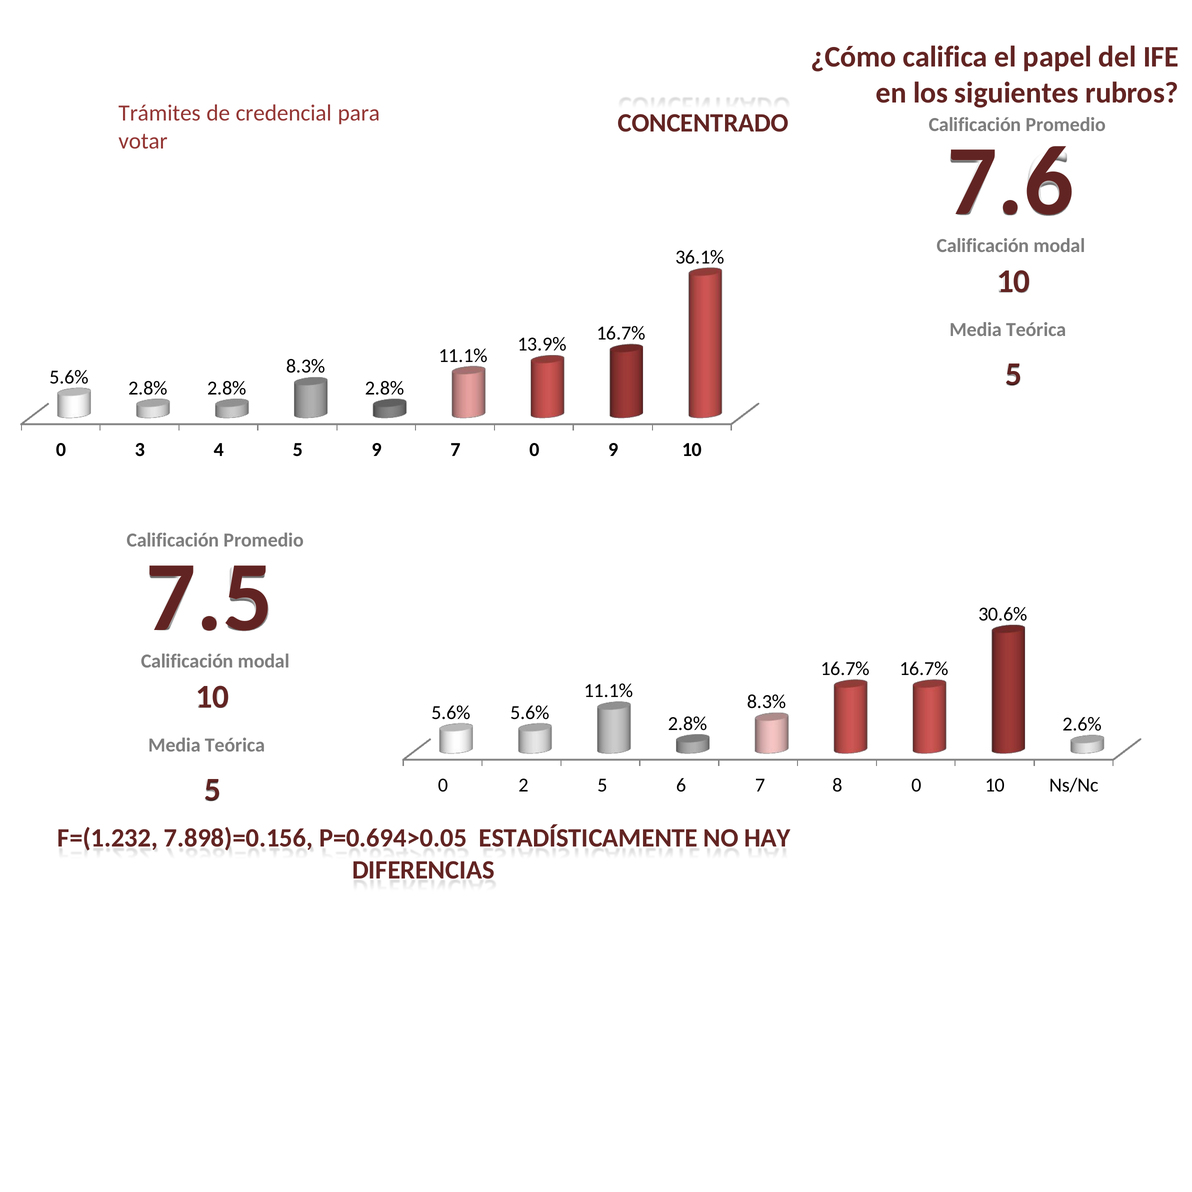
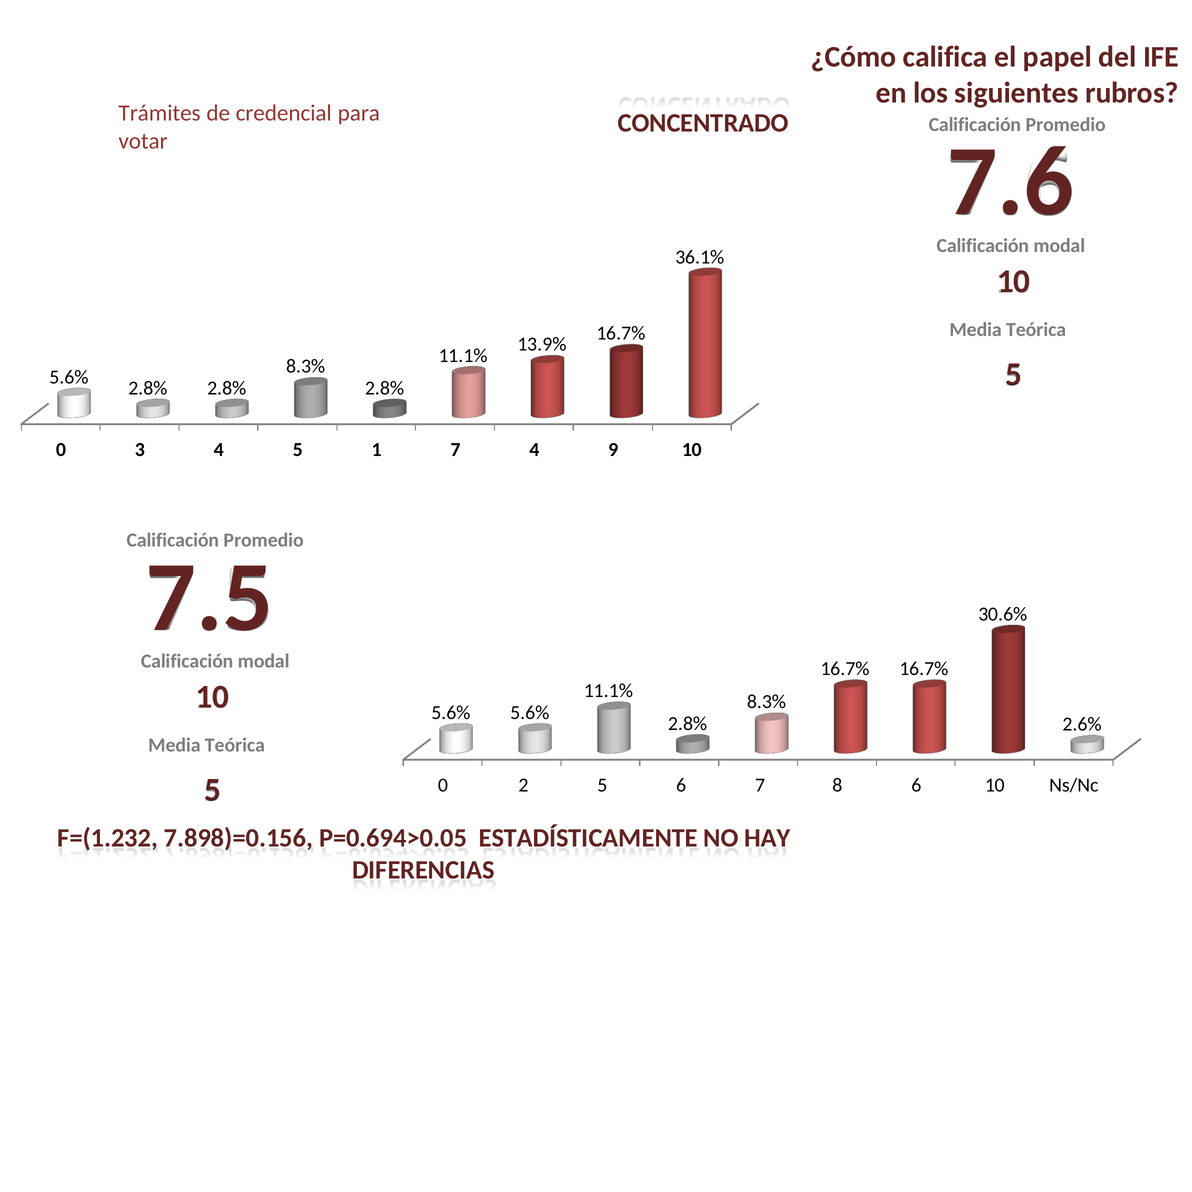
5 9: 9 -> 1 (377, 450)
7 0: 0 -> 4 (534, 450)
8 0: 0 -> 6 (916, 785)
